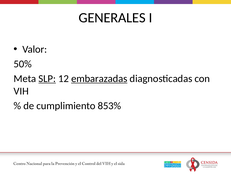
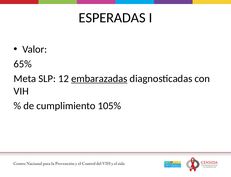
GENERALES: GENERALES -> ESPERADAS (112, 18)
50%: 50% -> 65% (23, 64)
SLP underline: present -> none (47, 79)
853%: 853% -> 105% (109, 106)
